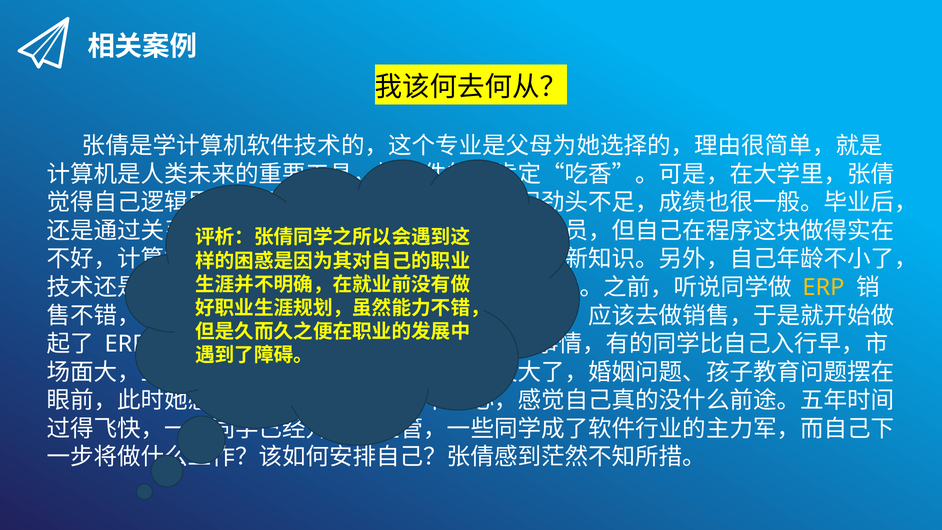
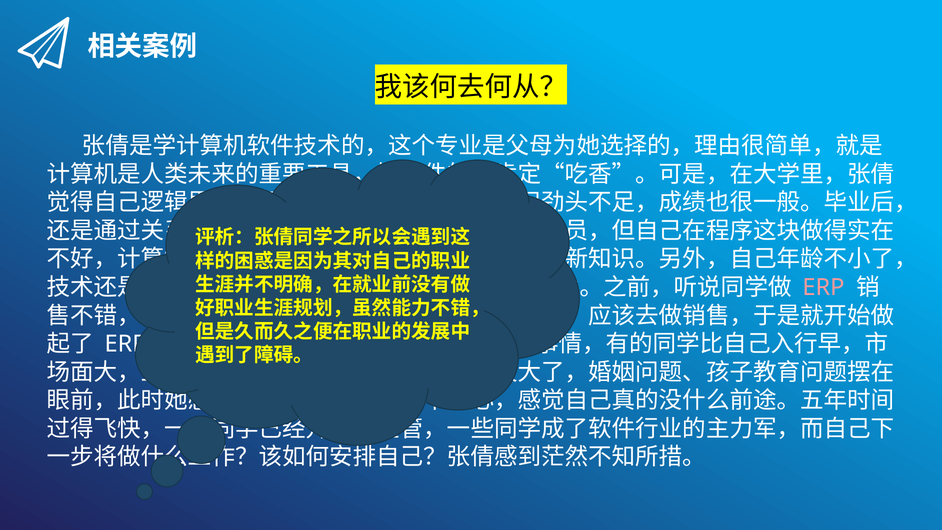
ERP colour: yellow -> pink (823, 287)
